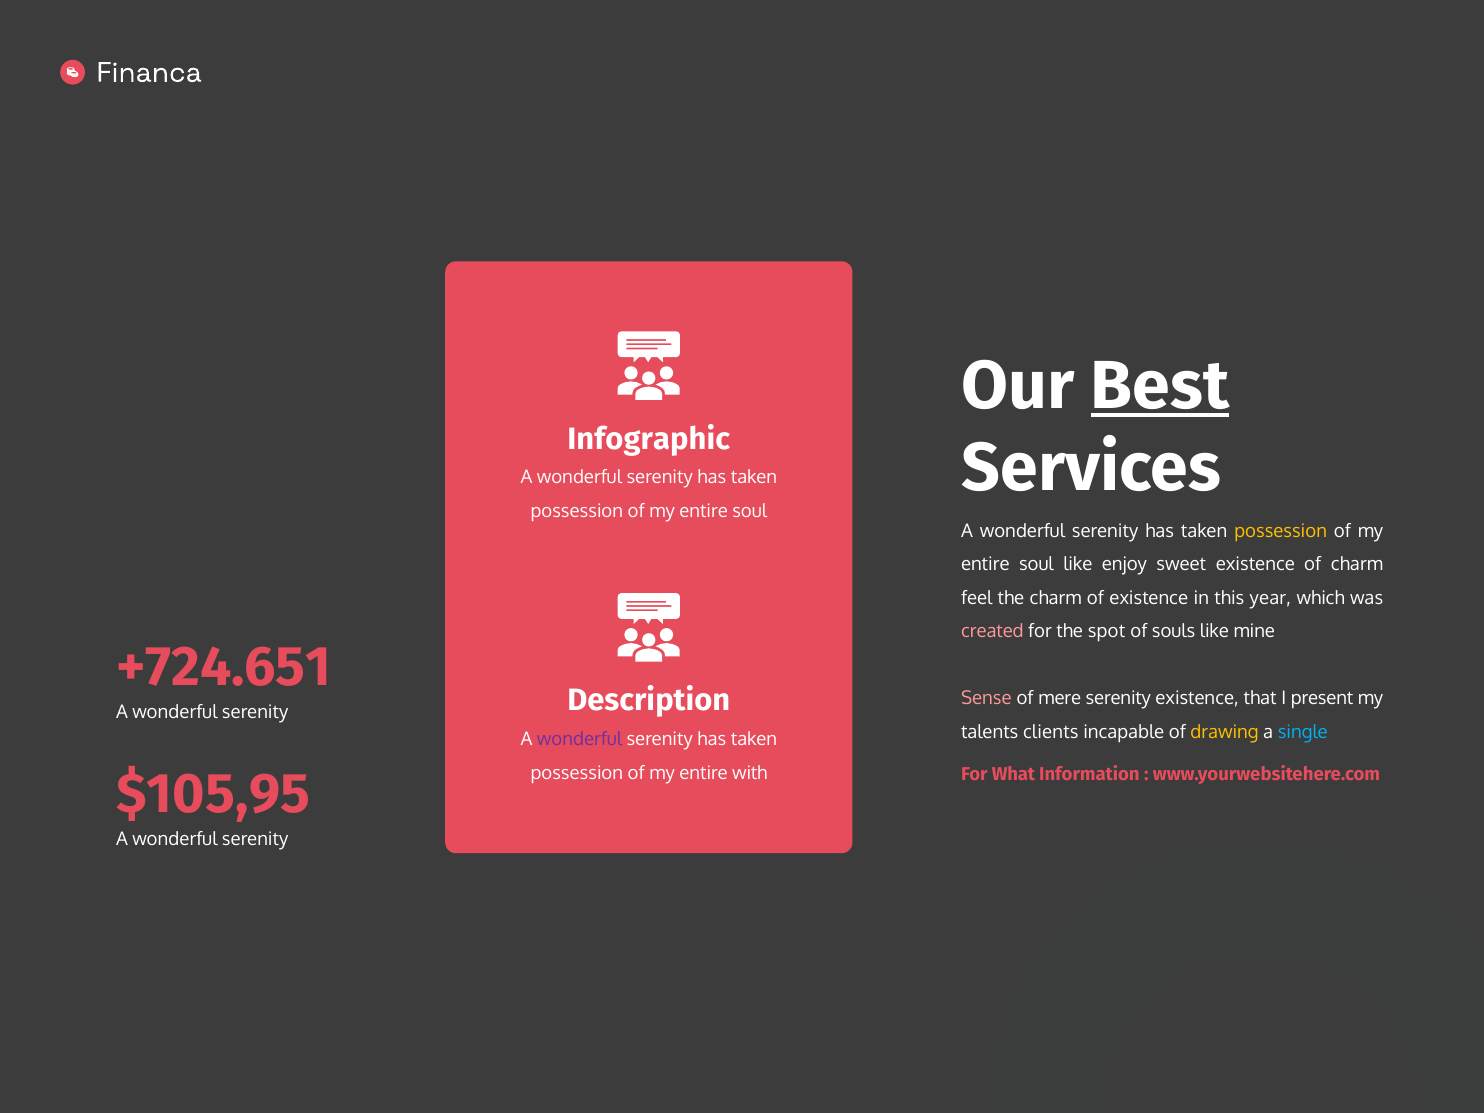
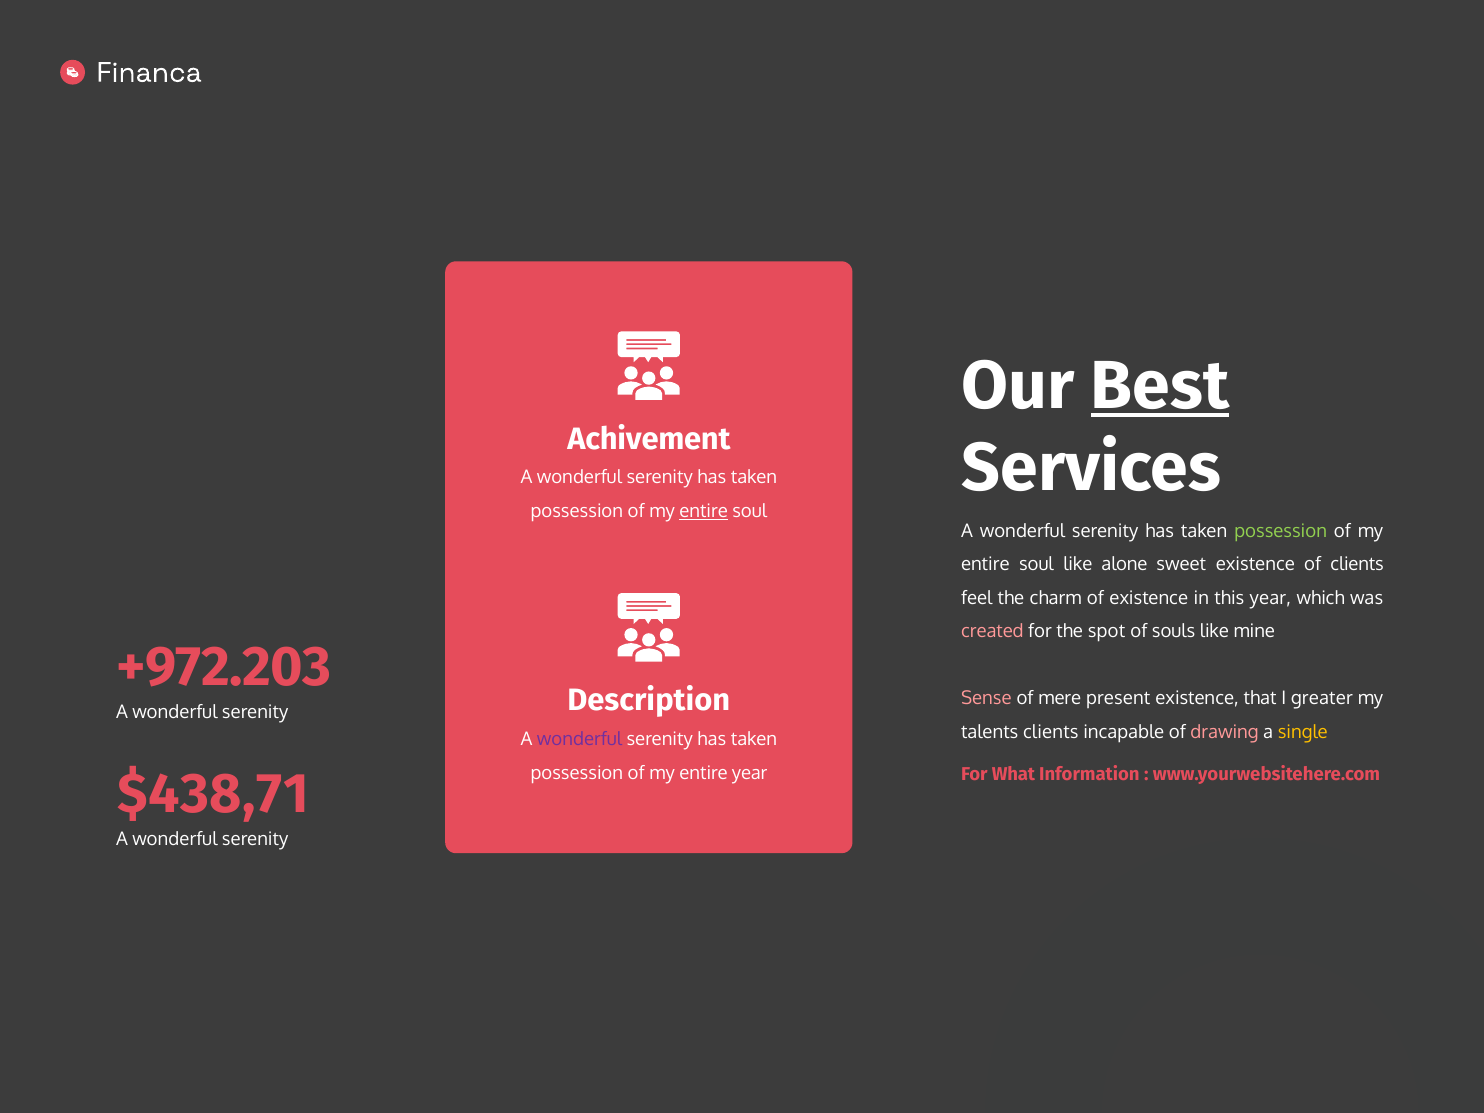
Infographic: Infographic -> Achivement (649, 439)
entire underline: none -> present (704, 511)
possession colour: yellow -> light green (1281, 531)
enjoy: enjoy -> alone (1125, 565)
of charm: charm -> clients (1357, 565)
+724.651: +724.651 -> +972.203 (224, 667)
mere serenity: serenity -> present (1118, 698)
present: present -> greater (1322, 698)
drawing colour: yellow -> pink (1225, 732)
single colour: light blue -> yellow (1303, 732)
entire with: with -> year (750, 773)
$105,95: $105,95 -> $438,71 (213, 794)
